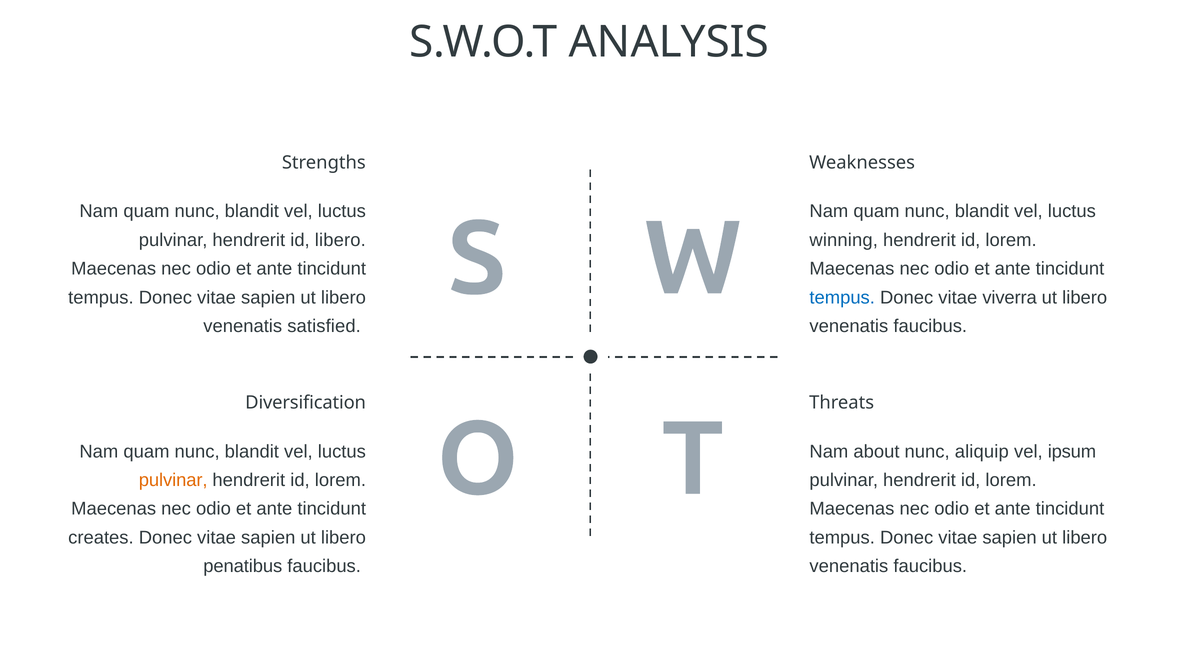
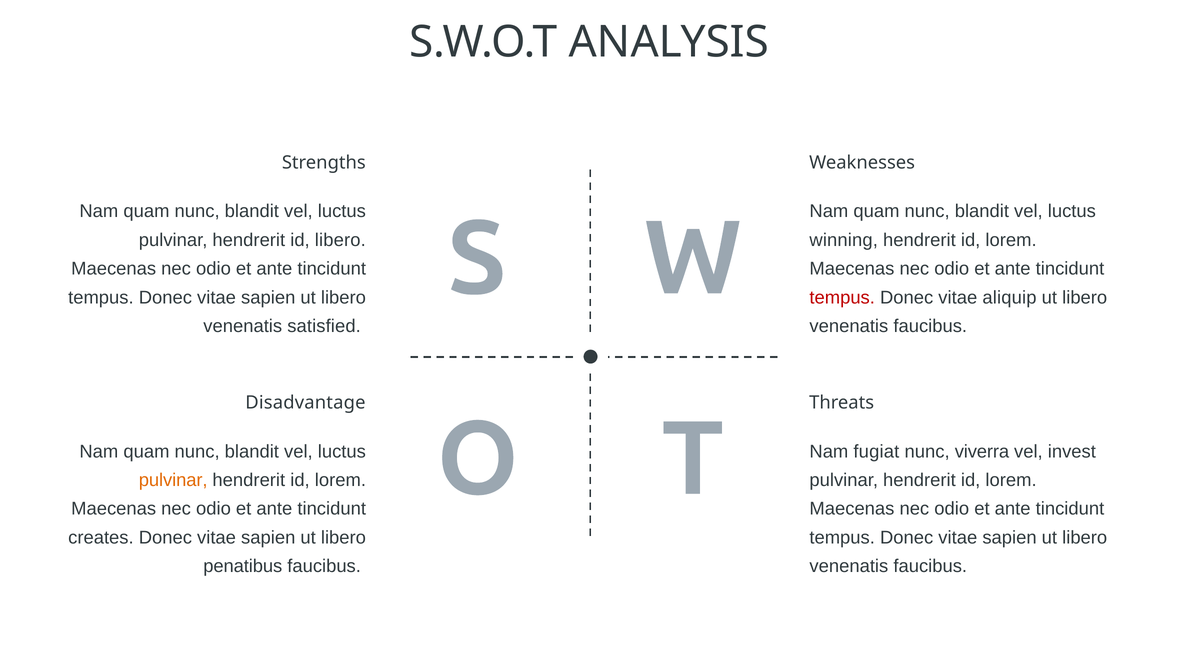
tempus colour: blue -> red (842, 298)
viverra: viverra -> aliquip (1009, 298)
Diversification: Diversification -> Disadvantage (305, 403)
about: about -> fugiat (876, 452)
aliquip: aliquip -> viverra (982, 452)
ipsum: ipsum -> invest (1072, 452)
